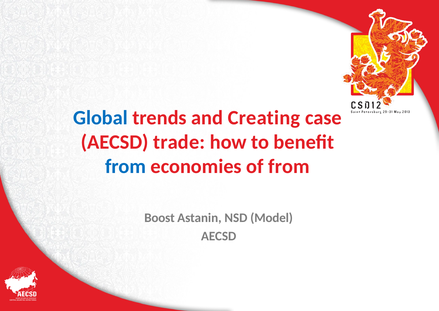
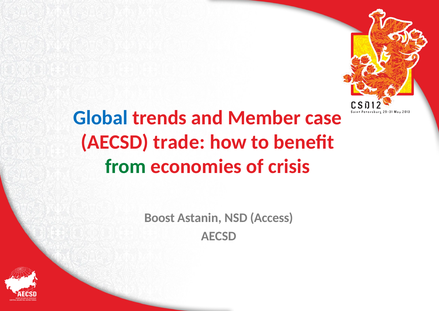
Creating: Creating -> Member (264, 117)
from colour: blue -> green (126, 166)
of from: from -> crisis (289, 166)
Model: Model -> Access (272, 217)
